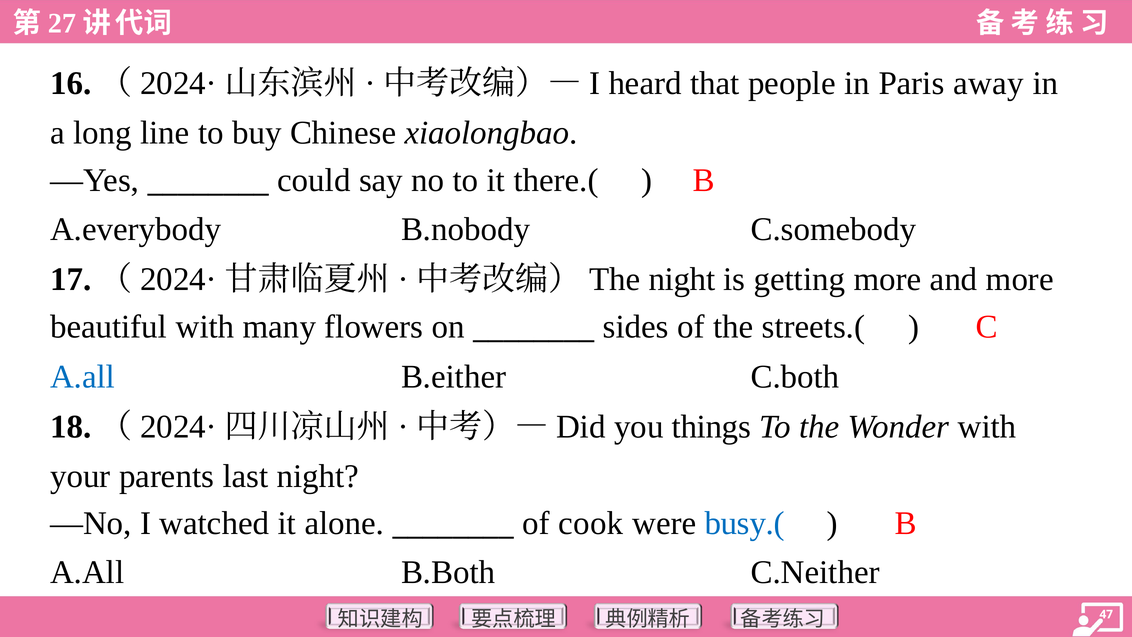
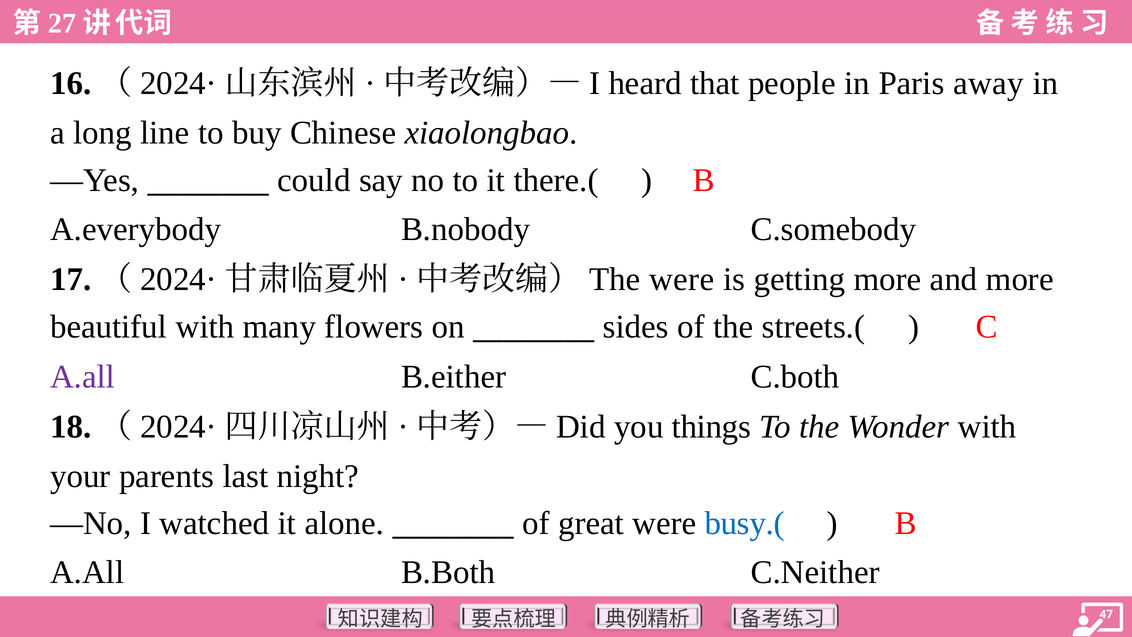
night: night -> were (682, 279)
A.all colour: blue -> purple (83, 376)
cook: cook -> great (591, 523)
